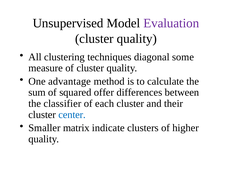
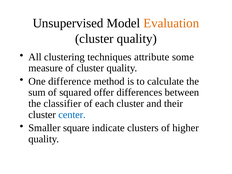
Evaluation colour: purple -> orange (171, 23)
diagonal: diagonal -> attribute (152, 57)
advantage: advantage -> difference (70, 81)
matrix: matrix -> square (76, 128)
